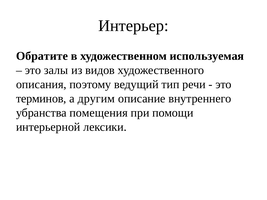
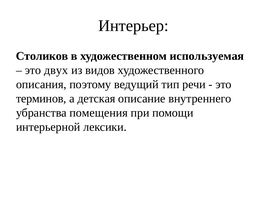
Обратите: Обратите -> Столиков (42, 56)
залы: залы -> двух (56, 70)
другим: другим -> детская (96, 99)
